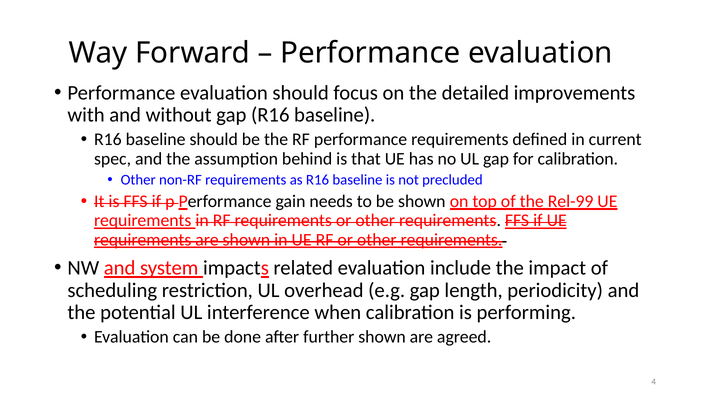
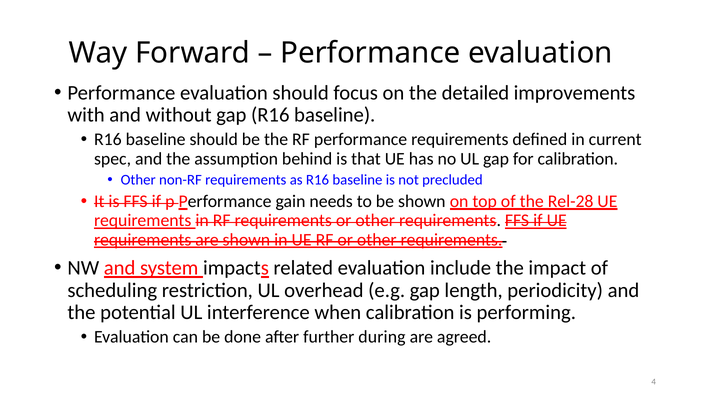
Rel-99: Rel-99 -> Rel-28 (571, 201)
further shown: shown -> during (382, 337)
